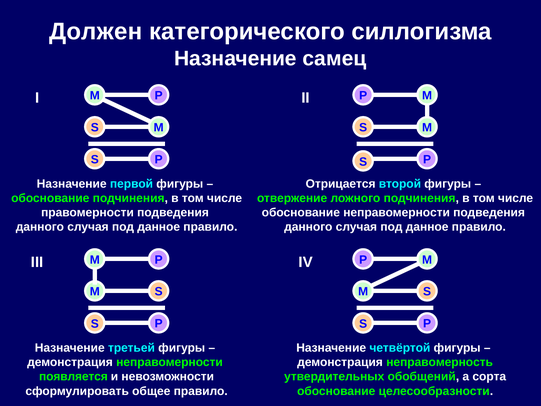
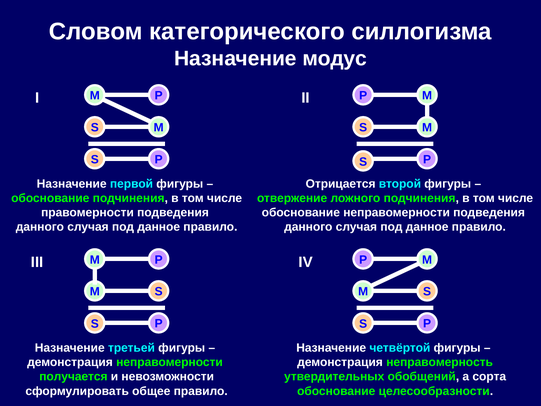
Должен: Должен -> Словом (96, 32)
самец: самец -> модус (335, 59)
появляется: появляется -> получается (73, 376)
